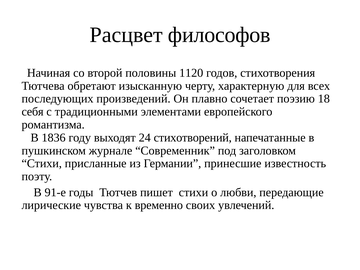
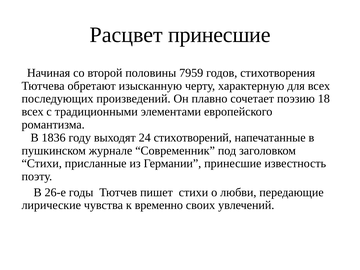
Расцвет философов: философов -> принесшие (219, 35)
1120: 1120 -> 7959 (191, 73)
себя: себя -> всех (33, 112)
91-е: 91-е -> 26-е (55, 192)
